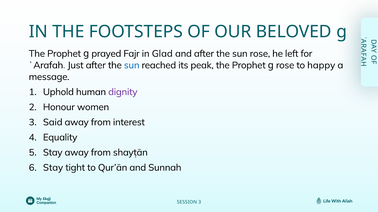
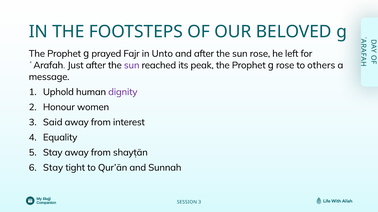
Glad: Glad -> Unto (162, 54)
sun colour: blue -> purple (132, 65)
happy: happy -> others (321, 65)
